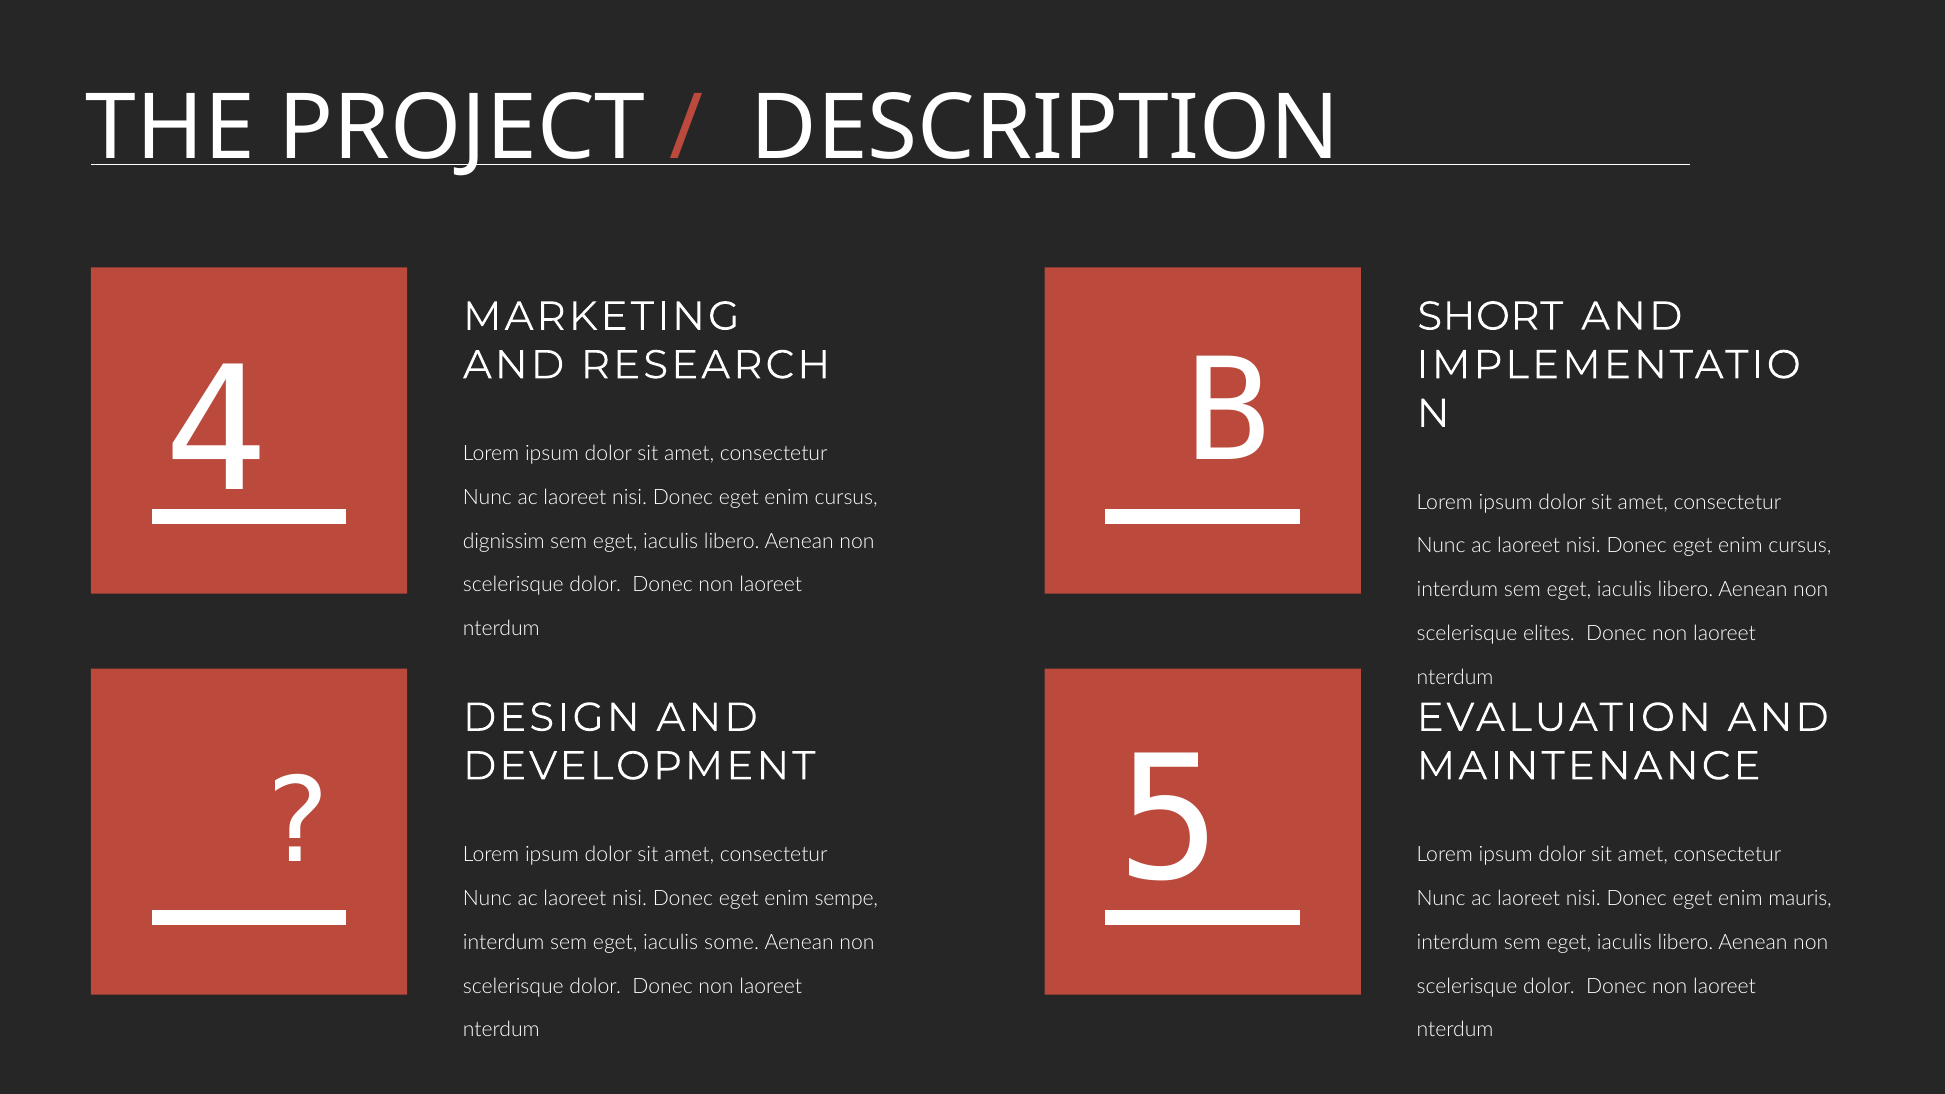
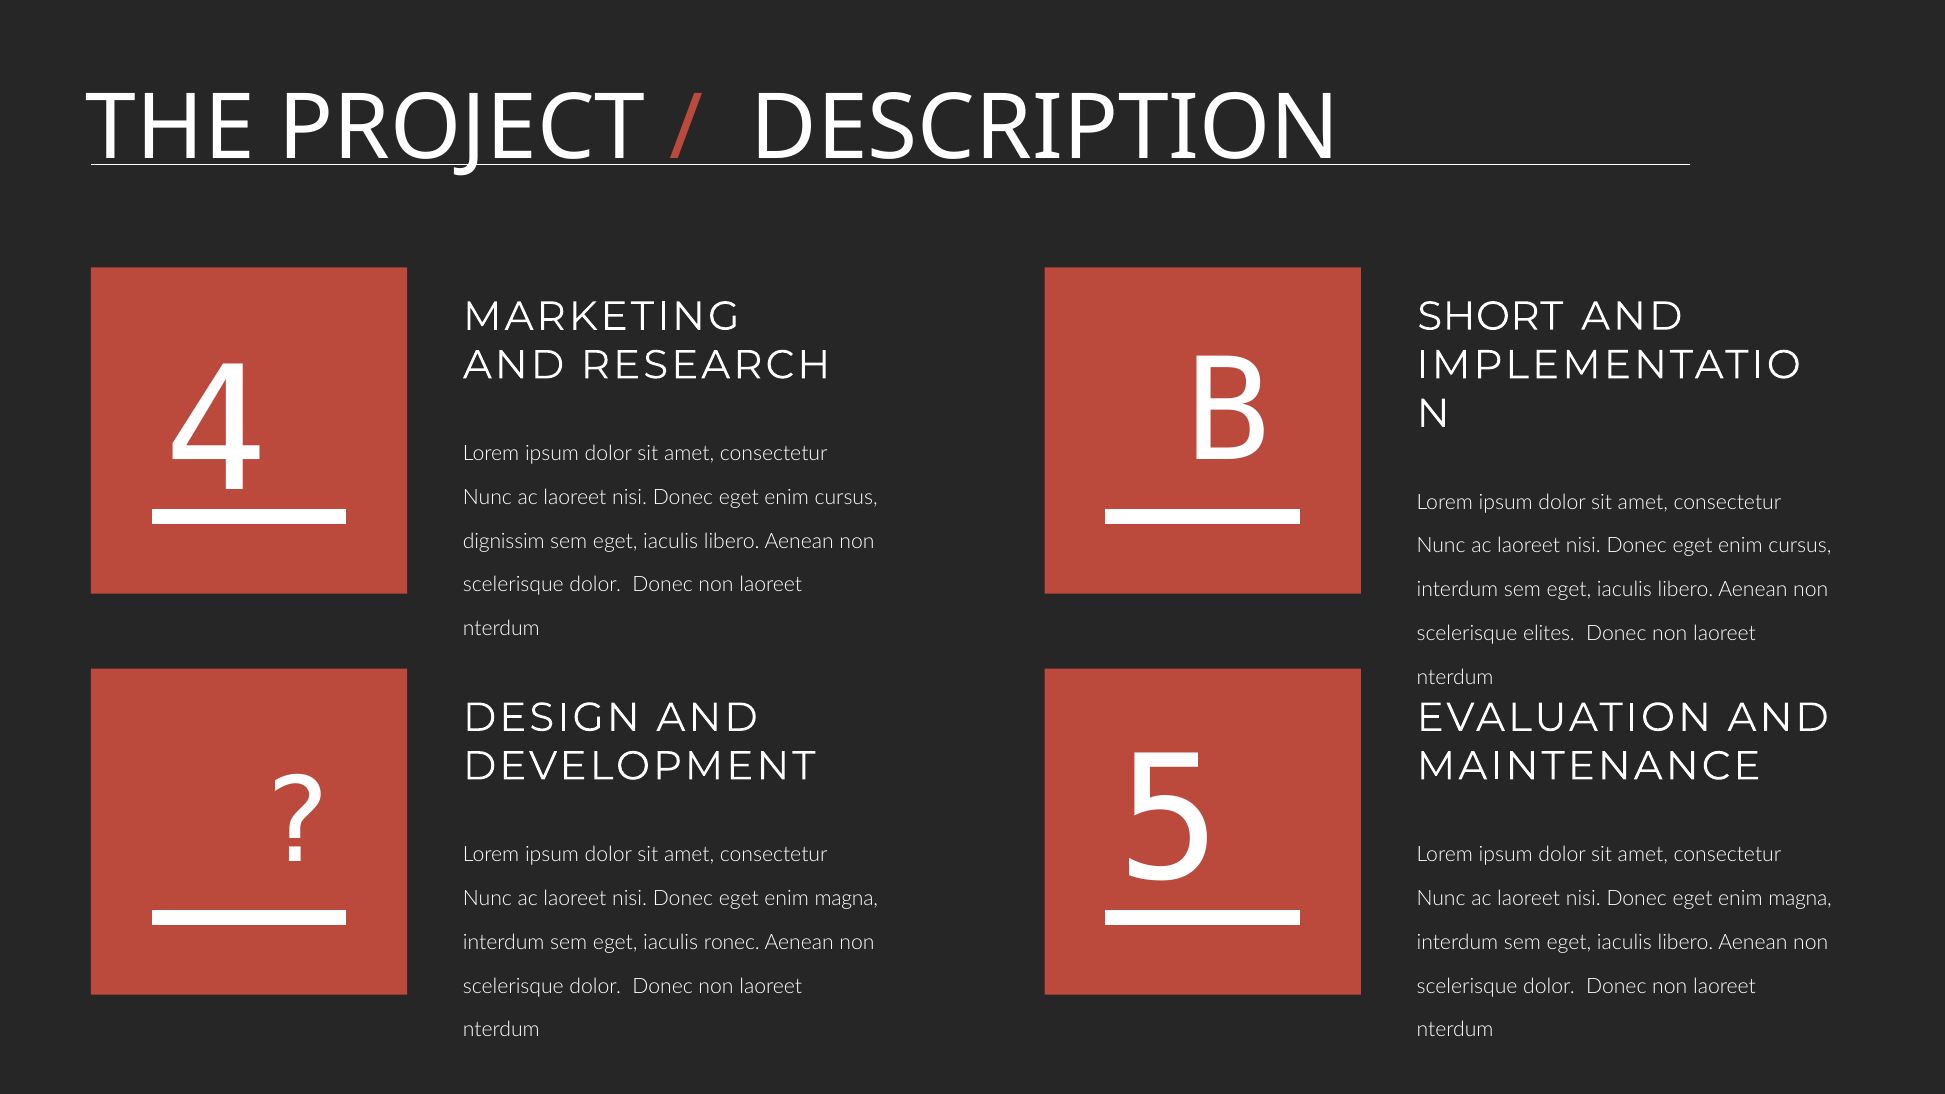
sempe: sempe -> magna (846, 899)
mauris: mauris -> magna (1800, 899)
some: some -> ronec (732, 943)
